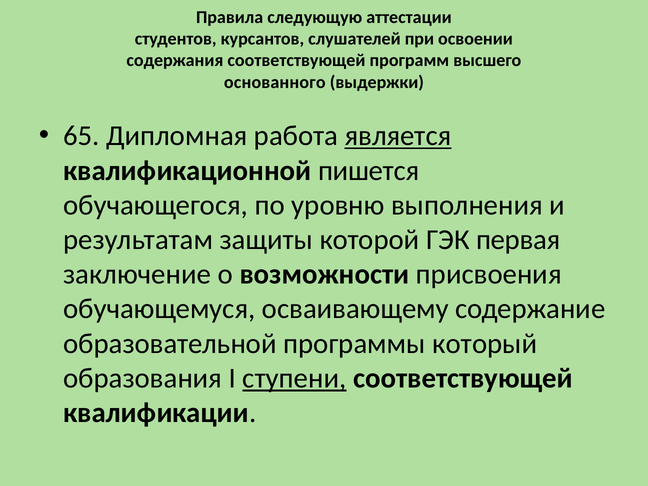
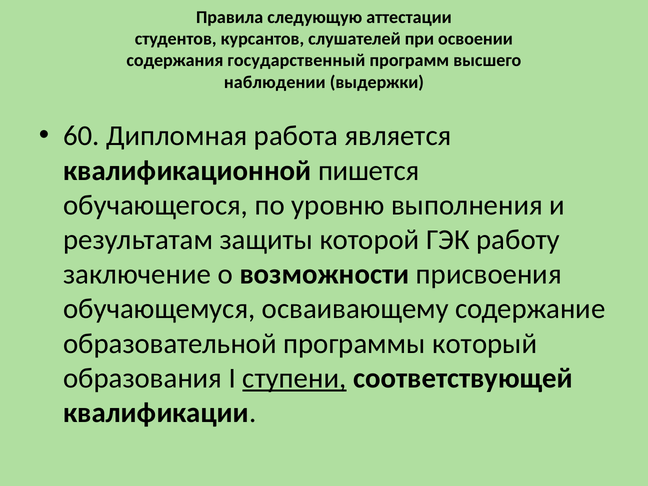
содержания соответствующей: соответствующей -> государственный (296, 61)
основанного: основанного -> наблюдении (275, 82)
65: 65 -> 60 (81, 136)
является underline: present -> none (398, 136)
первая: первая -> работу (518, 240)
